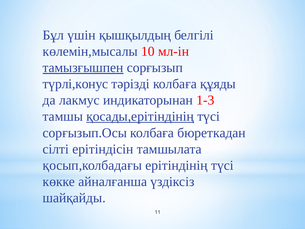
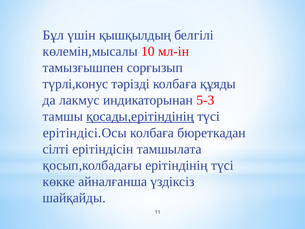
тамызғышпен underline: present -> none (83, 68)
1-3: 1-3 -> 5-3 (205, 100)
сорғызып.Осы: сорғызып.Осы -> ерітіндісі.Осы (85, 133)
